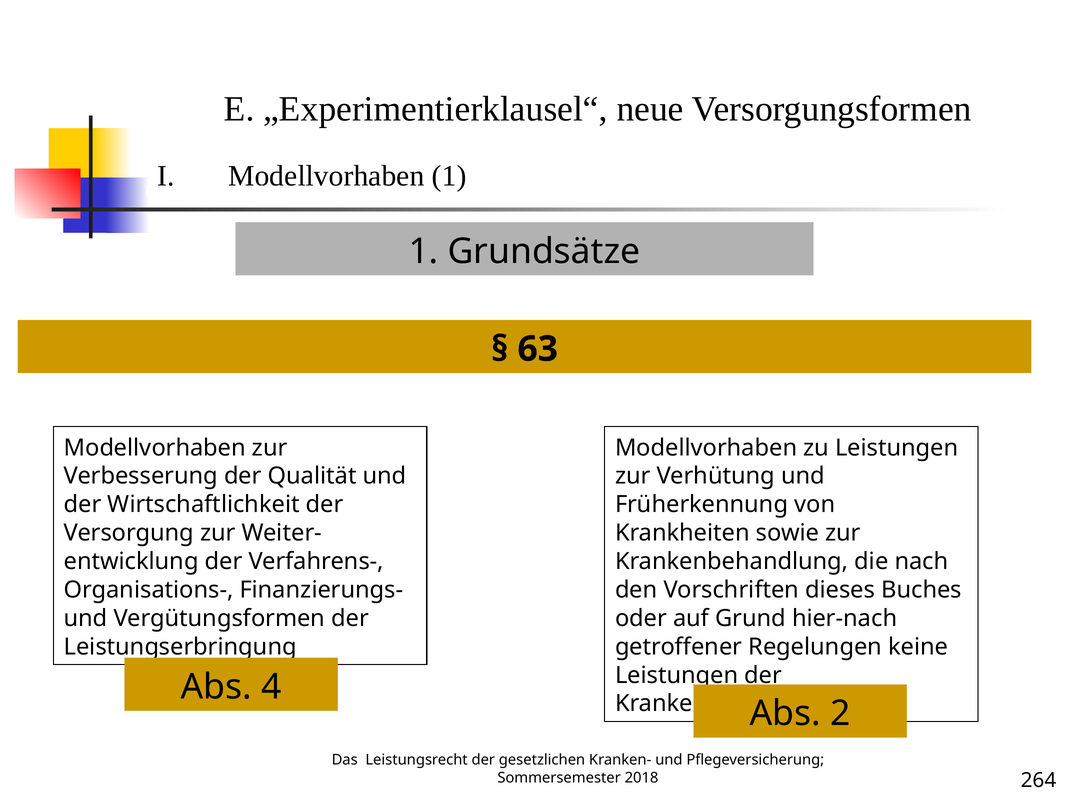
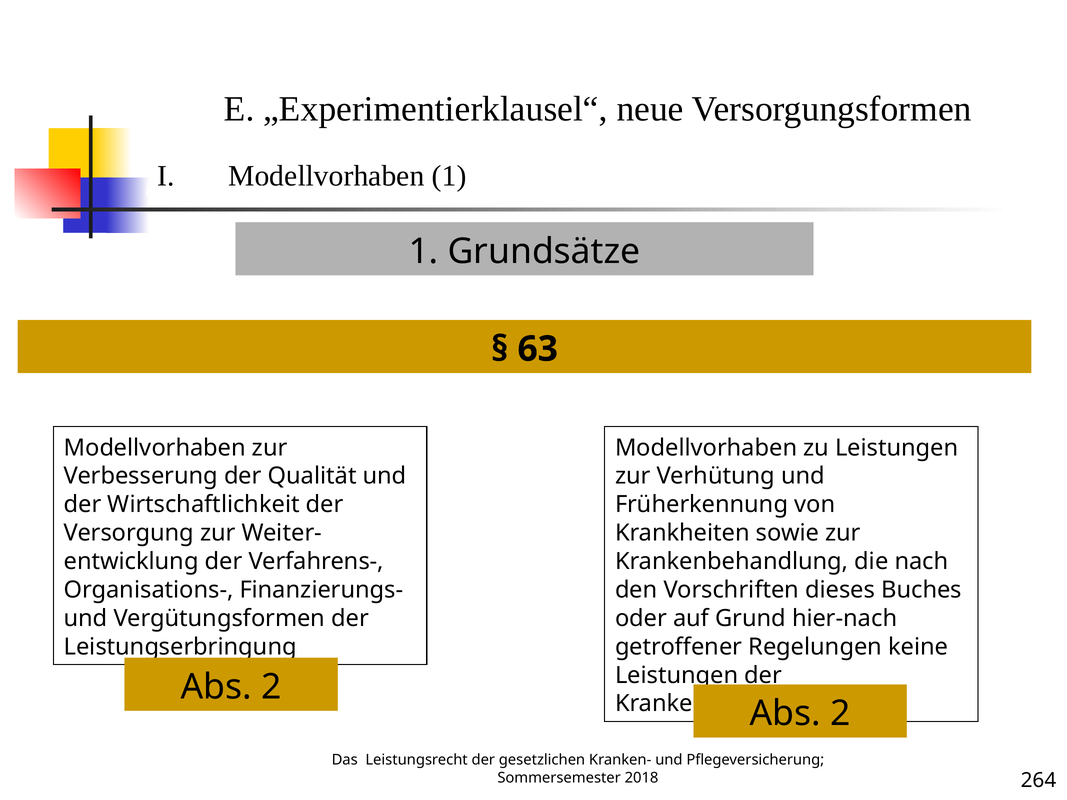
4: 4 -> 2 (271, 687)
